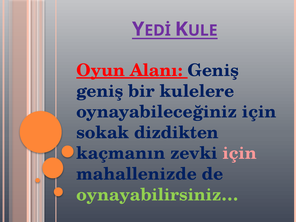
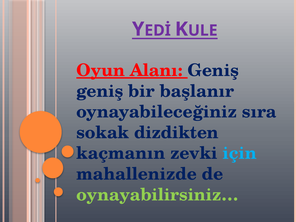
kulelere: kulelere -> başlanır (197, 91)
oynayabileceğiniz için: için -> sıra (259, 112)
için colour: pink -> light blue (240, 153)
